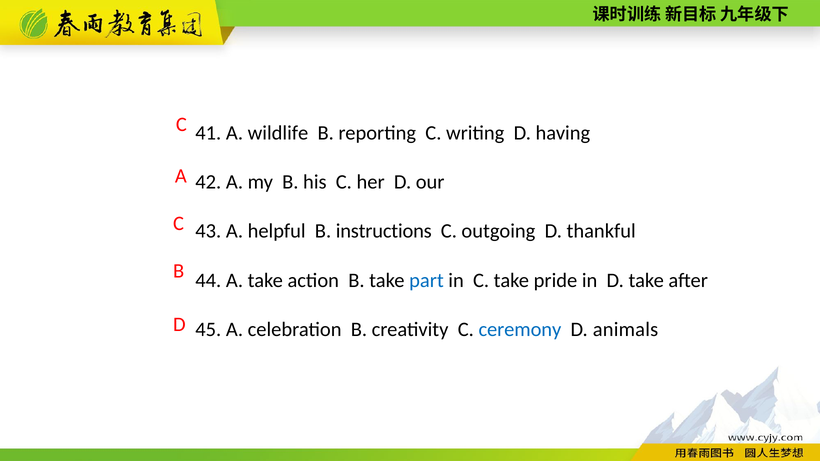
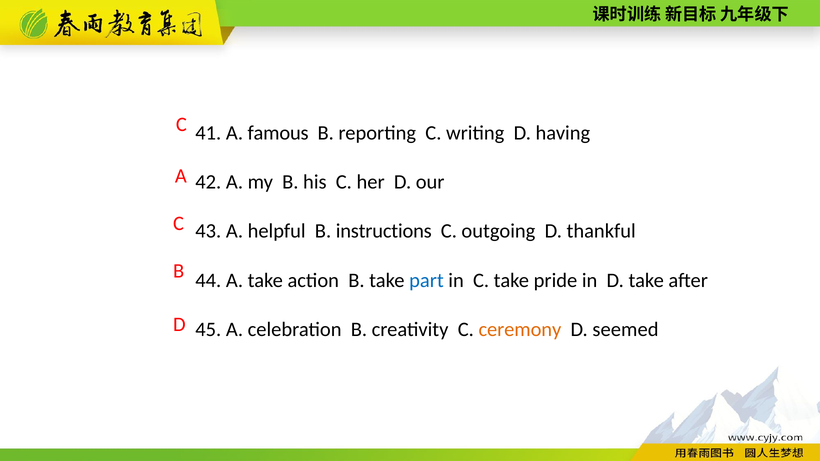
wildlife: wildlife -> famous (278, 133)
ceremony colour: blue -> orange (520, 330)
animals: animals -> seemed (626, 330)
